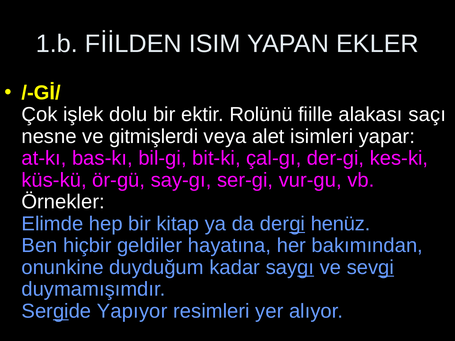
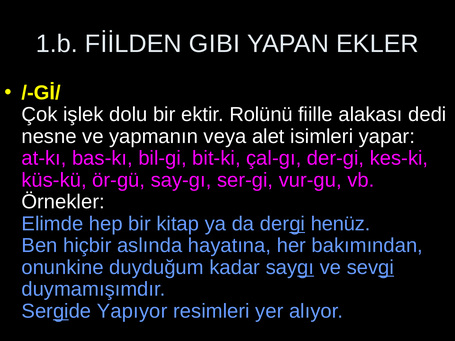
ISIM: ISIM -> GIBI (215, 44)
saçı: saçı -> dedi (427, 115)
gitmişlerdi: gitmişlerdi -> yapmanın (154, 136)
geldiler: geldiler -> aslında (150, 246)
